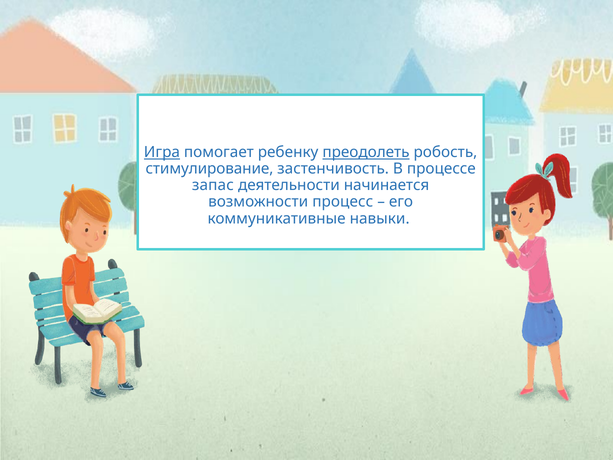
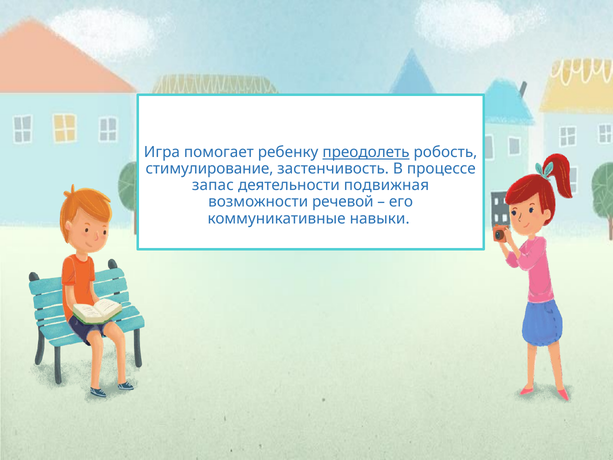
Игра underline: present -> none (162, 152)
начинается: начинается -> подвижная (386, 185)
процесс: процесс -> речевой (343, 202)
